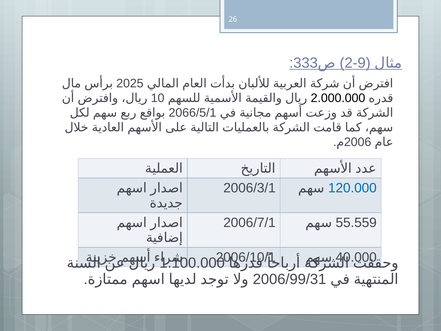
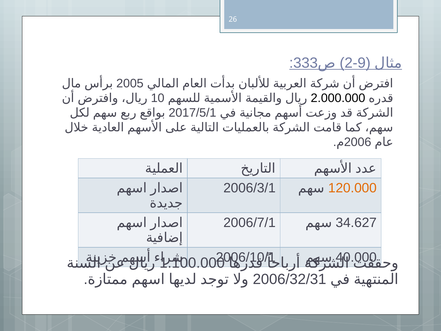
2025: 2025 -> 2005 (130, 83)
2066/5/1: 2066/5/1 -> 2017/5/1 (193, 113)
120.000 colour: blue -> orange (352, 188)
55.559: 55.559 -> 34.627 (356, 222)
2006/99/31: 2006/99/31 -> 2006/32/31 (290, 279)
